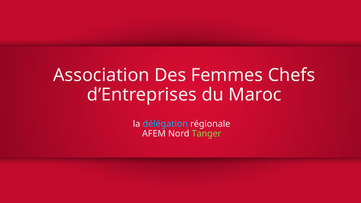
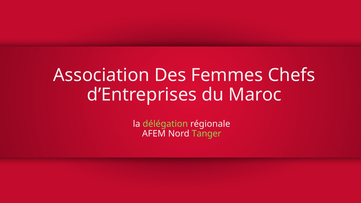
délégation colour: light blue -> light green (165, 124)
